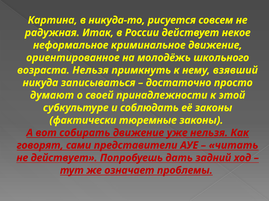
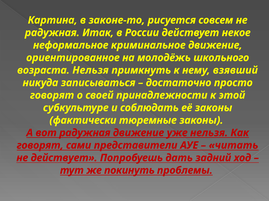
никуда-то: никуда-то -> законе-то (117, 20)
думают: думают -> говорят (52, 96)
вот собирать: собирать -> радужная (85, 133)
означает: означает -> покинуть (129, 171)
